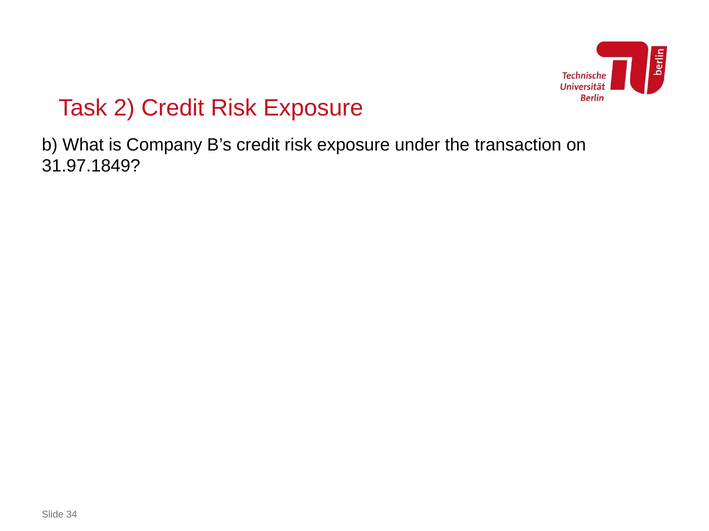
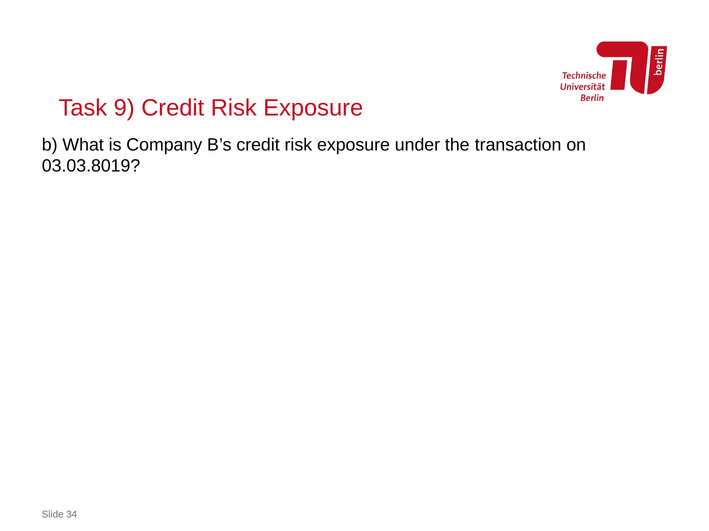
2: 2 -> 9 (124, 108)
31.97.1849: 31.97.1849 -> 03.03.8019 (91, 166)
